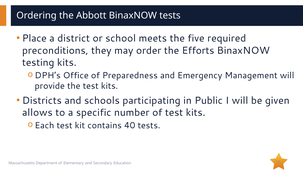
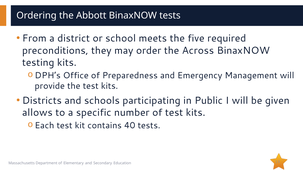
Place: Place -> From (34, 38)
Efforts: Efforts -> Across (198, 51)
